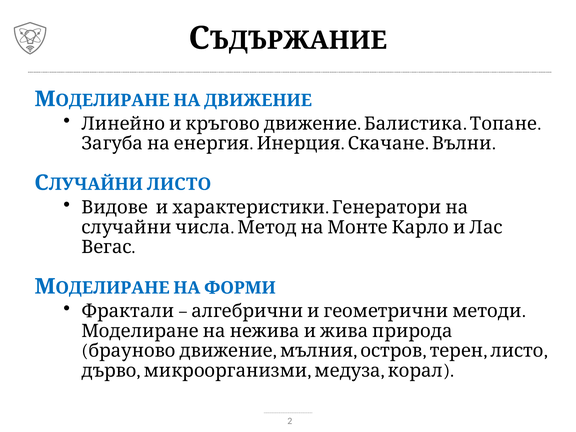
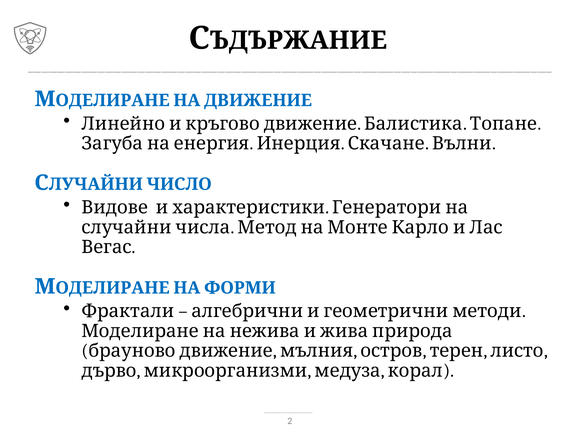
ЛИСТО: ЛИСТО -> ЧИСЛО (179, 184)
